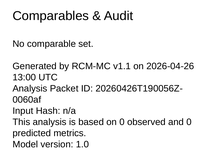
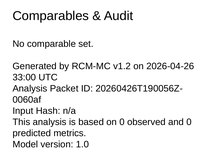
v1.1: v1.1 -> v1.2 (122, 66)
13:00: 13:00 -> 33:00 (24, 78)
